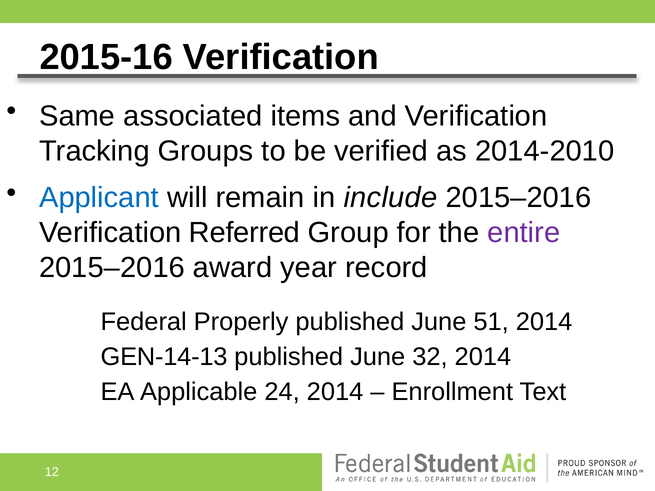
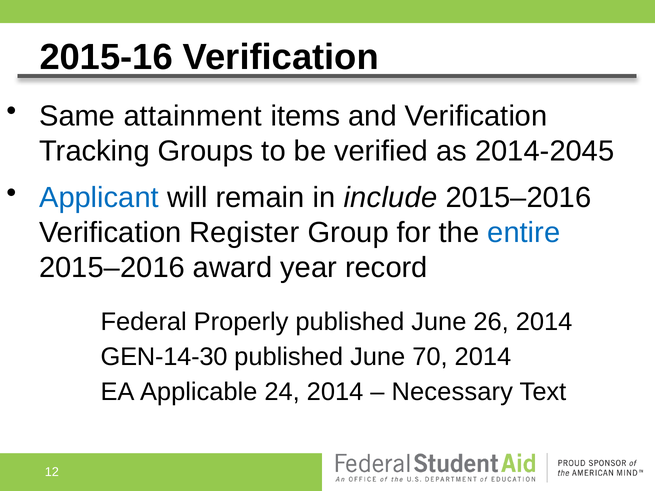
associated: associated -> attainment (193, 116)
2014-2010: 2014-2010 -> 2014-2045 (545, 151)
Referred: Referred -> Register (244, 233)
entire colour: purple -> blue (524, 233)
51: 51 -> 26 (491, 322)
GEN-14-13: GEN-14-13 -> GEN-14-30 (164, 357)
32: 32 -> 70 (430, 357)
Enrollment: Enrollment -> Necessary (452, 392)
